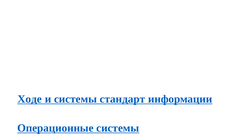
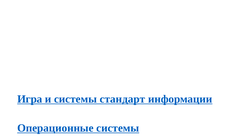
Ходе: Ходе -> Игра (30, 99)
